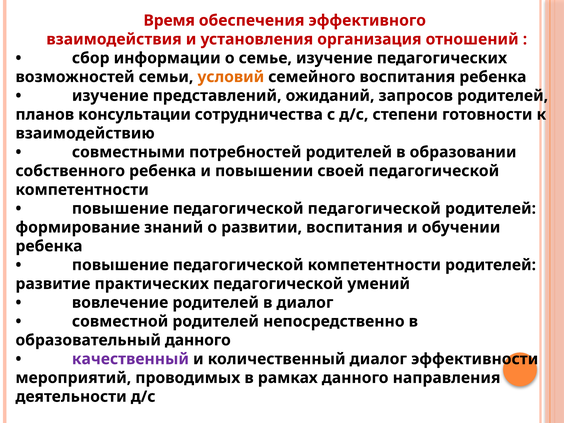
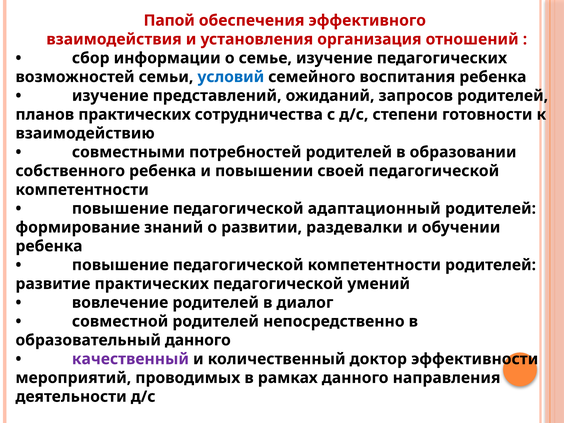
Время: Время -> Папой (169, 20)
условий colour: orange -> blue (231, 77)
планов консультации: консультации -> практических (135, 115)
педагогической педагогической: педагогической -> адаптационный (374, 209)
развитии воспитания: воспитания -> раздевалки (354, 227)
количественный диалог: диалог -> доктор (378, 359)
